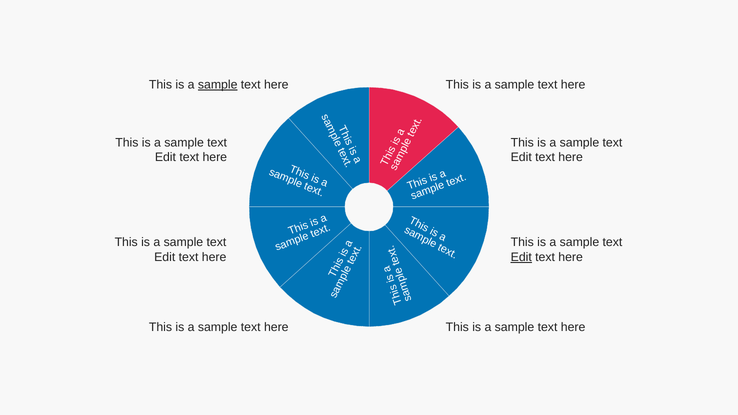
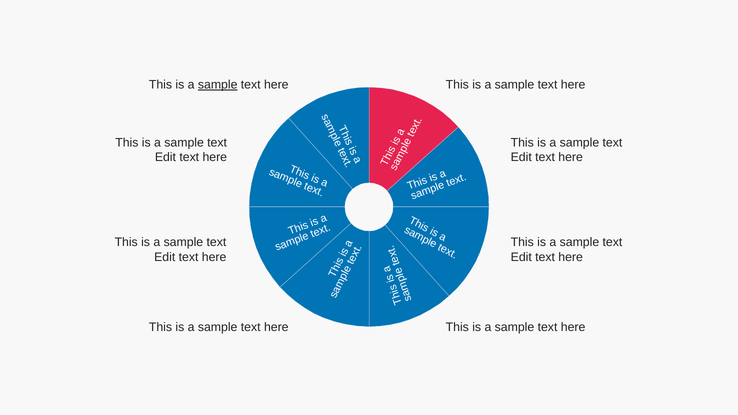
Edit underline: present -> none (521, 257)
